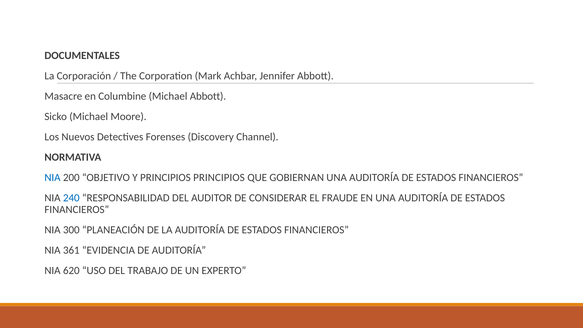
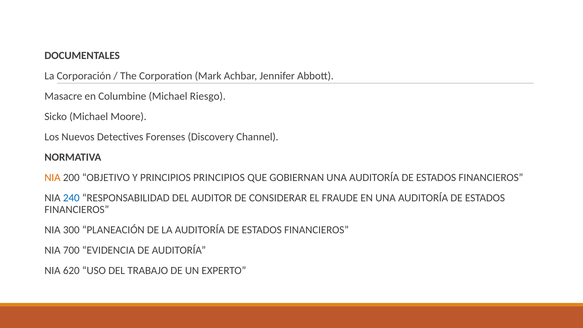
Michael Abbott: Abbott -> Riesgo (208, 96)
NIA colour: blue -> orange (52, 178)
361: 361 -> 700 (71, 250)
